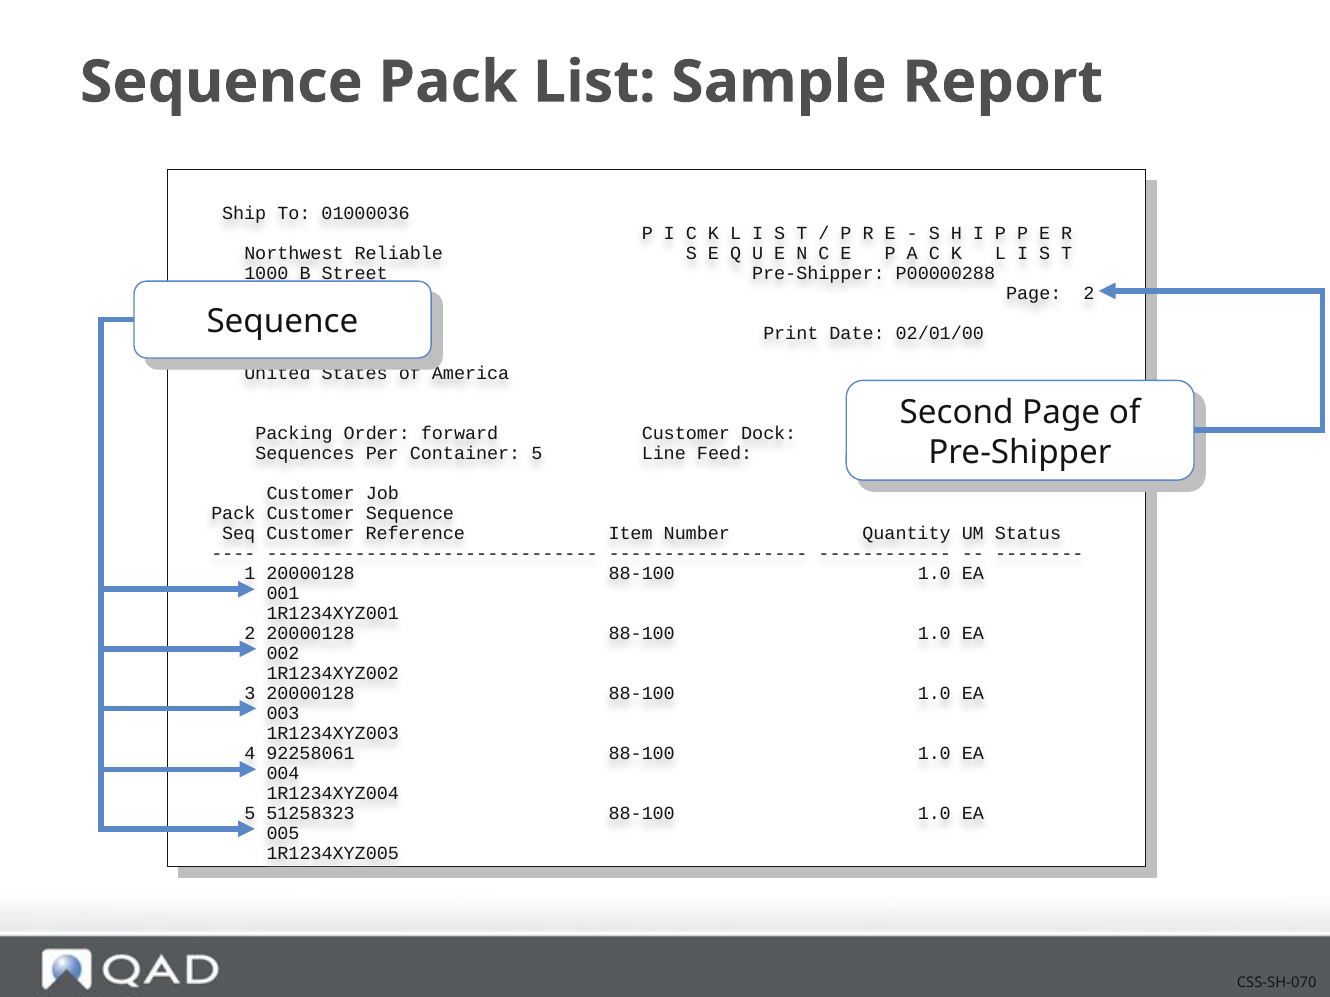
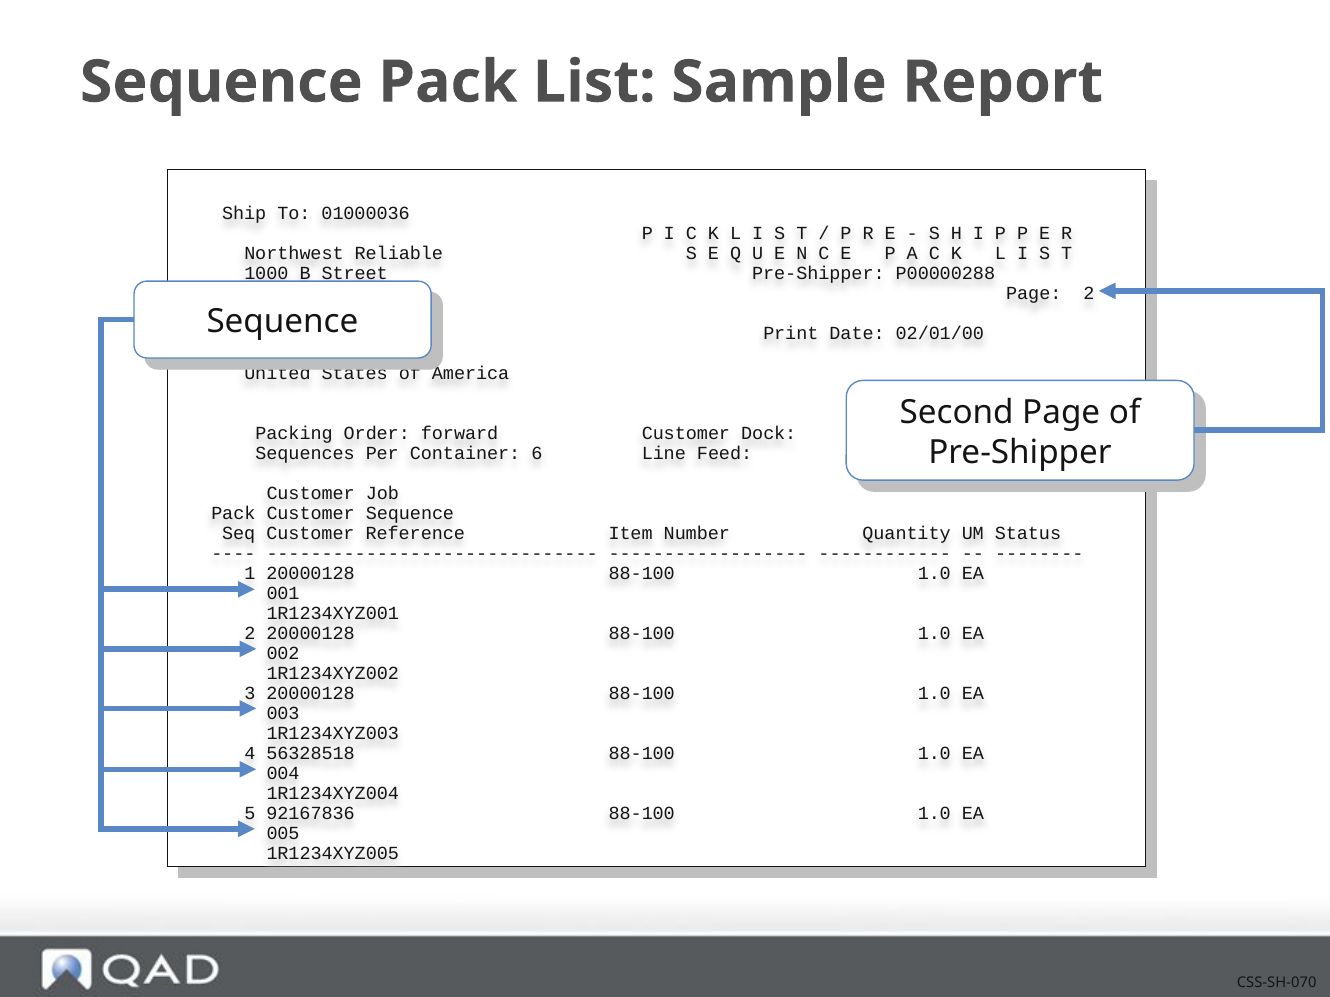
Container 5: 5 -> 6 (537, 454)
92258061: 92258061 -> 56328518 (311, 754)
51258323: 51258323 -> 92167836 (311, 814)
